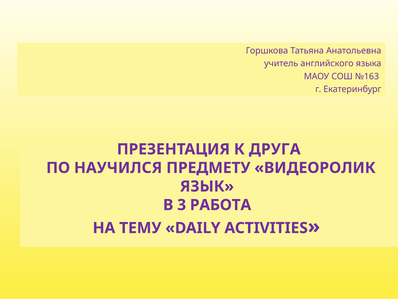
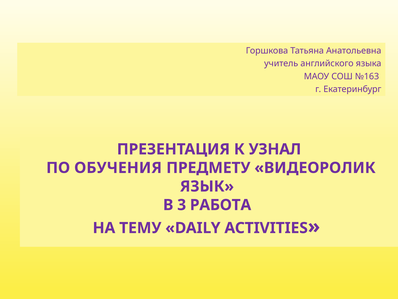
ДРУГА: ДРУГА -> УЗНАЛ (275, 149)
НАУЧИЛСЯ: НАУЧИЛСЯ -> ОБУЧЕНИЯ (118, 168)
